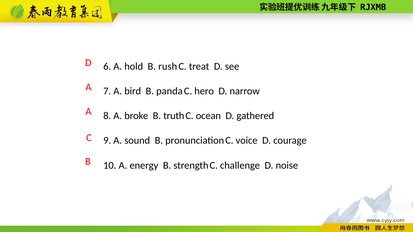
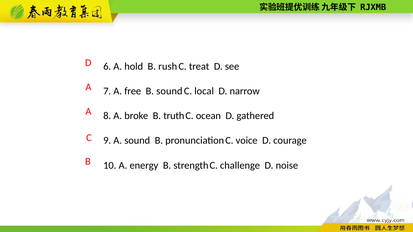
bird: bird -> free (133, 91)
B panda: panda -> sound (169, 91)
hero: hero -> local (204, 91)
